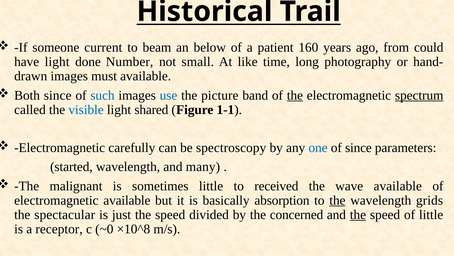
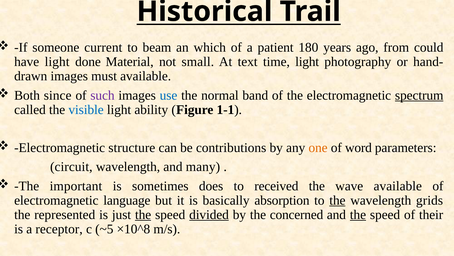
below: below -> which (210, 47)
160: 160 -> 180 (308, 47)
Number: Number -> Material (130, 62)
like: like -> text (248, 62)
time long: long -> light (307, 62)
such colour: blue -> purple (102, 95)
picture: picture -> normal (220, 95)
the underline: present -> none (295, 95)
shared: shared -> ability (151, 109)
carefully: carefully -> structure (132, 147)
spectroscopy: spectroscopy -> contributions (231, 147)
one colour: blue -> orange (318, 147)
of since: since -> word (358, 147)
started: started -> circuit (71, 167)
malignant: malignant -> important (76, 186)
sometimes little: little -> does (211, 186)
electromagnetic available: available -> language (127, 200)
spectacular: spectacular -> represented (65, 214)
the underline: none -> present (143, 214)
divided underline: none -> present (209, 214)
of little: little -> their (431, 214)
~0: ~0 -> ~5 (104, 228)
